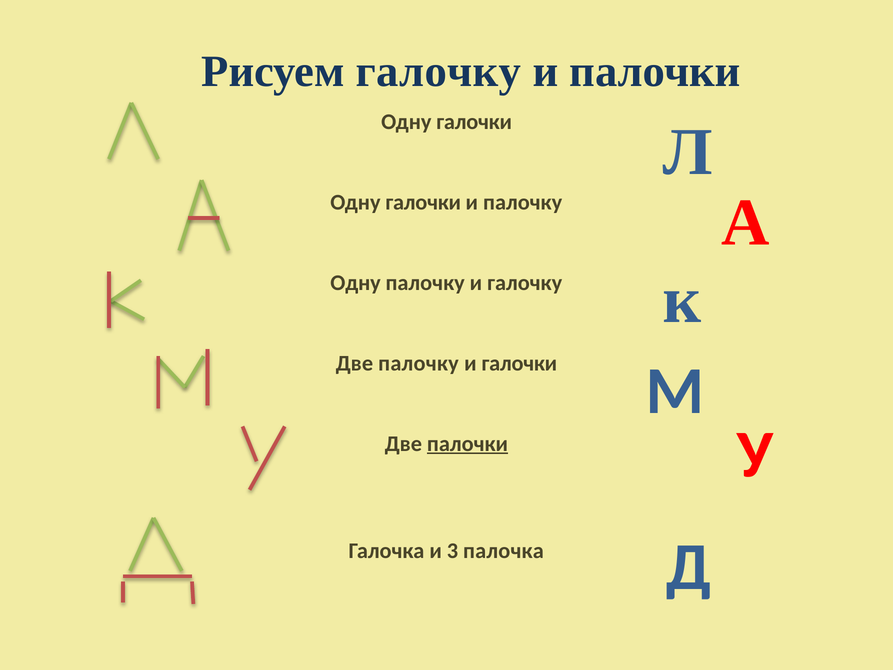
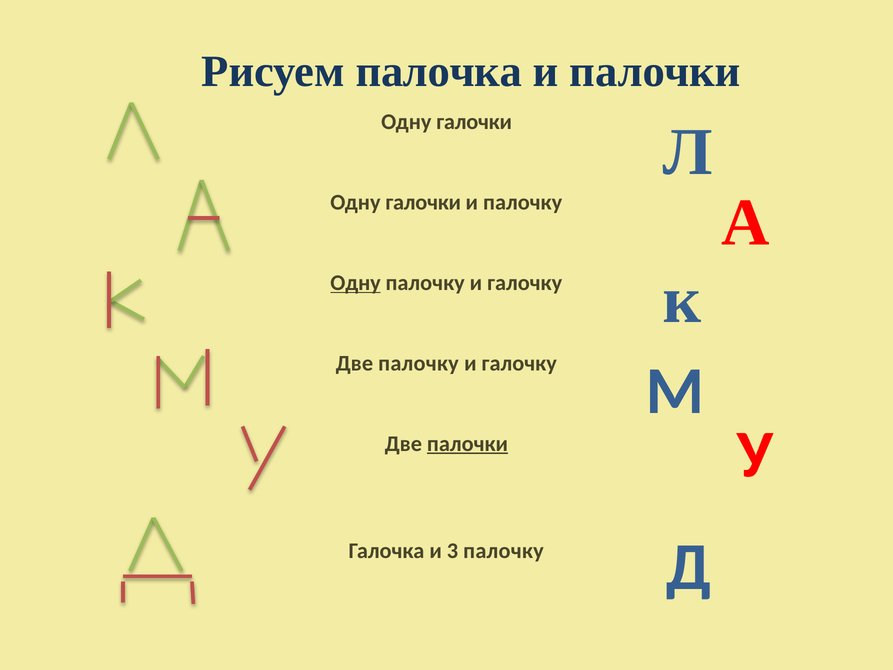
Рисуем галочку: галочку -> палочка (439, 71)
Одну underline: none -> present (356, 283)
галочки: галочки -> галочку (519, 363)
3 палочка: палочка -> палочку (503, 551)
